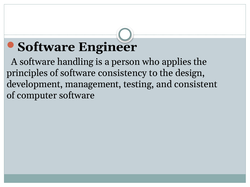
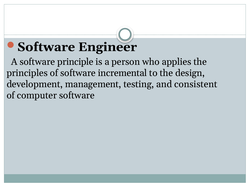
handling: handling -> principle (75, 62)
consistency: consistency -> incremental (122, 73)
